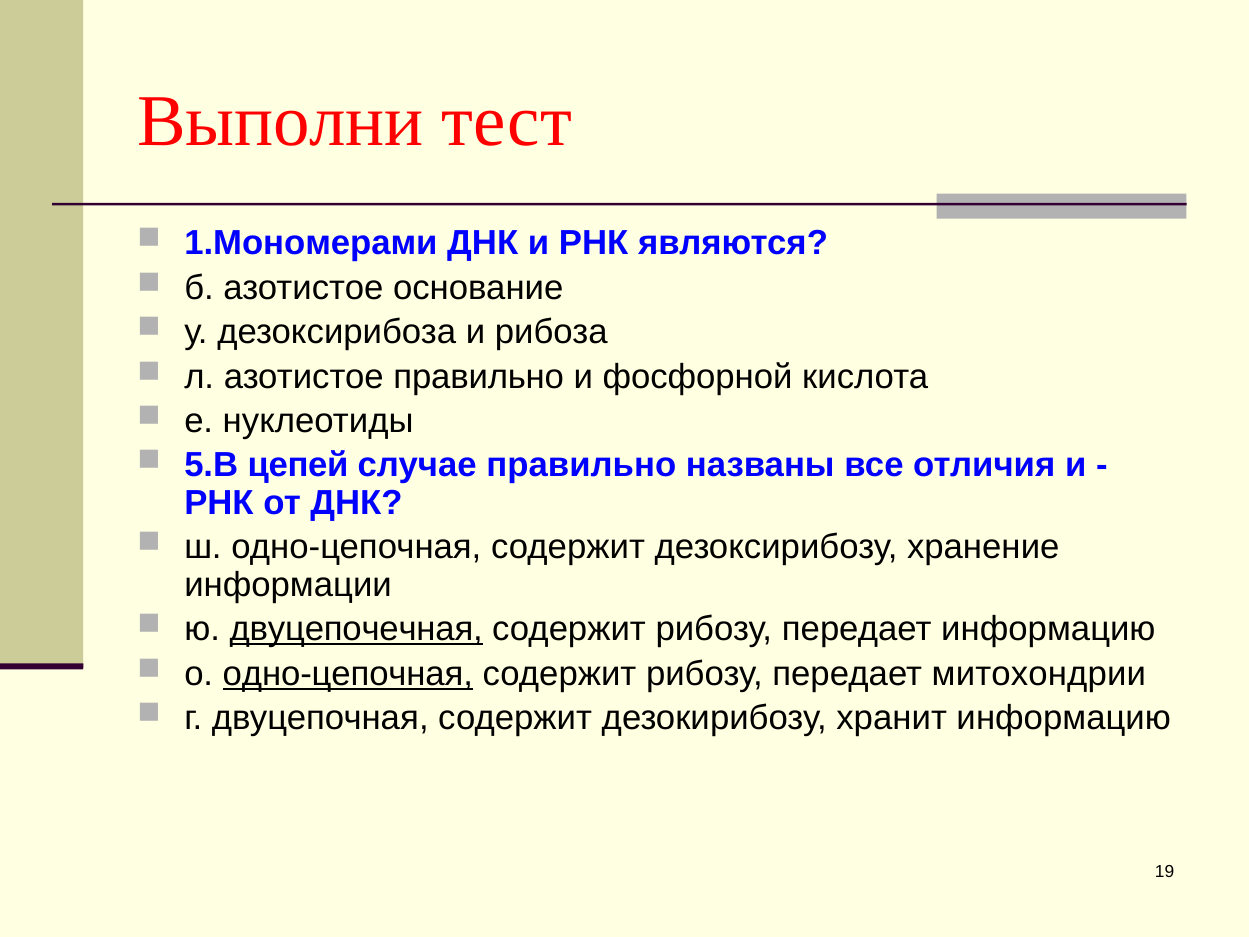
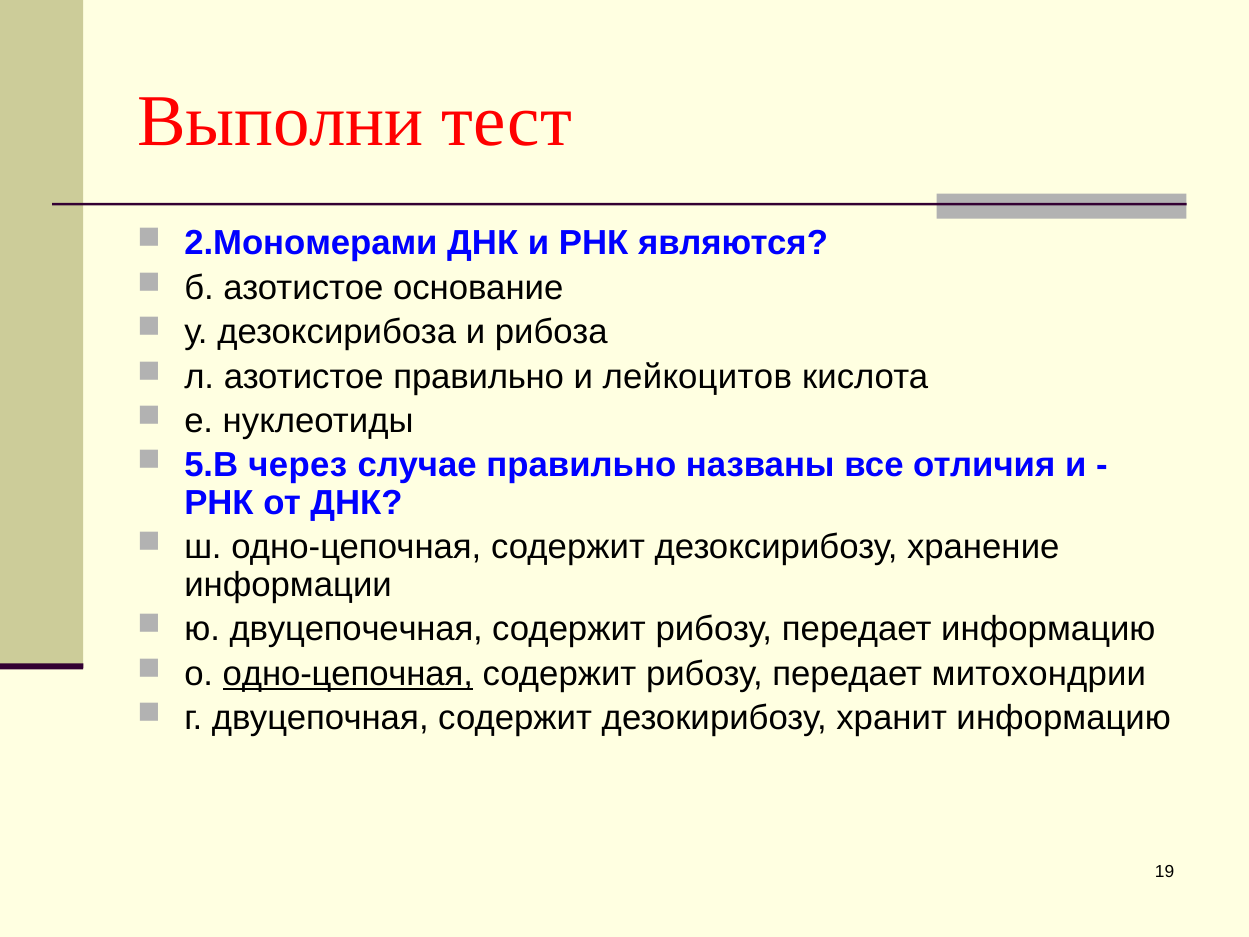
1.Мономерами: 1.Мономерами -> 2.Мономерами (311, 243)
фосфорной: фосфорной -> лейкоцитов (697, 377)
цепей: цепей -> через (298, 465)
двуцепочечная underline: present -> none (356, 629)
